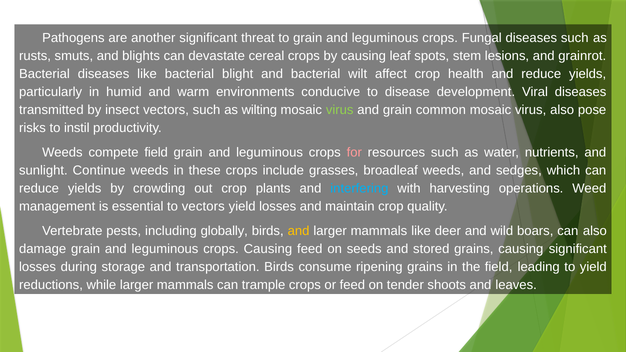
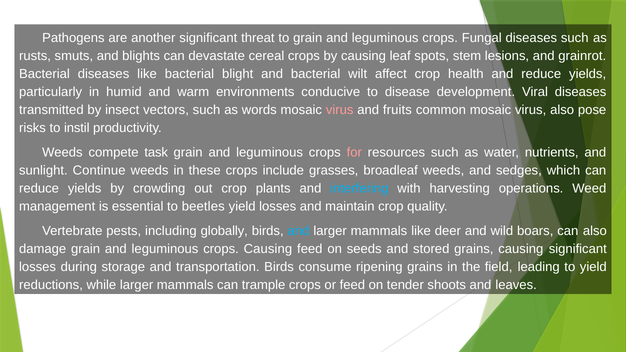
wilting: wilting -> words (259, 110)
virus colour: light green -> pink (340, 110)
and grain: grain -> fruits (397, 110)
compete field: field -> task (156, 152)
to vectors: vectors -> beetles (203, 206)
and colour: yellow -> light blue (299, 231)
